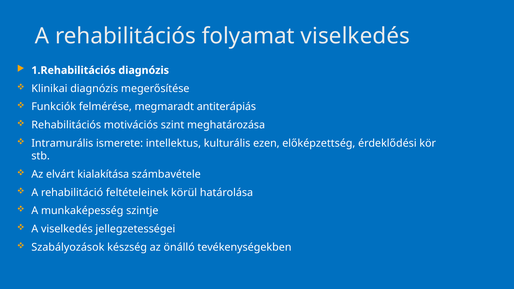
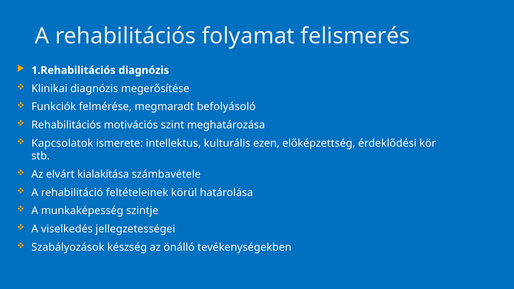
folyamat viselkedés: viselkedés -> felismerés (355, 36)
antiterápiás: antiterápiás -> befolyásoló (226, 107)
Intramurális: Intramurális -> Kapcsolatok (62, 143)
